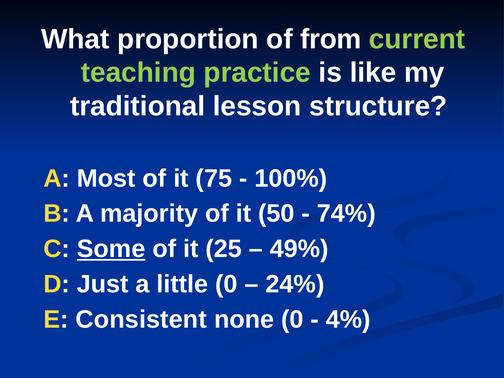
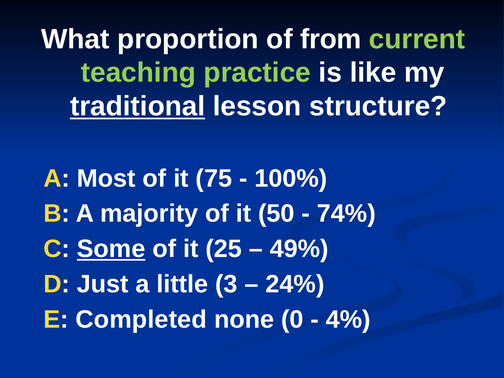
traditional underline: none -> present (138, 106)
little 0: 0 -> 3 (226, 284)
Consistent: Consistent -> Completed (141, 319)
